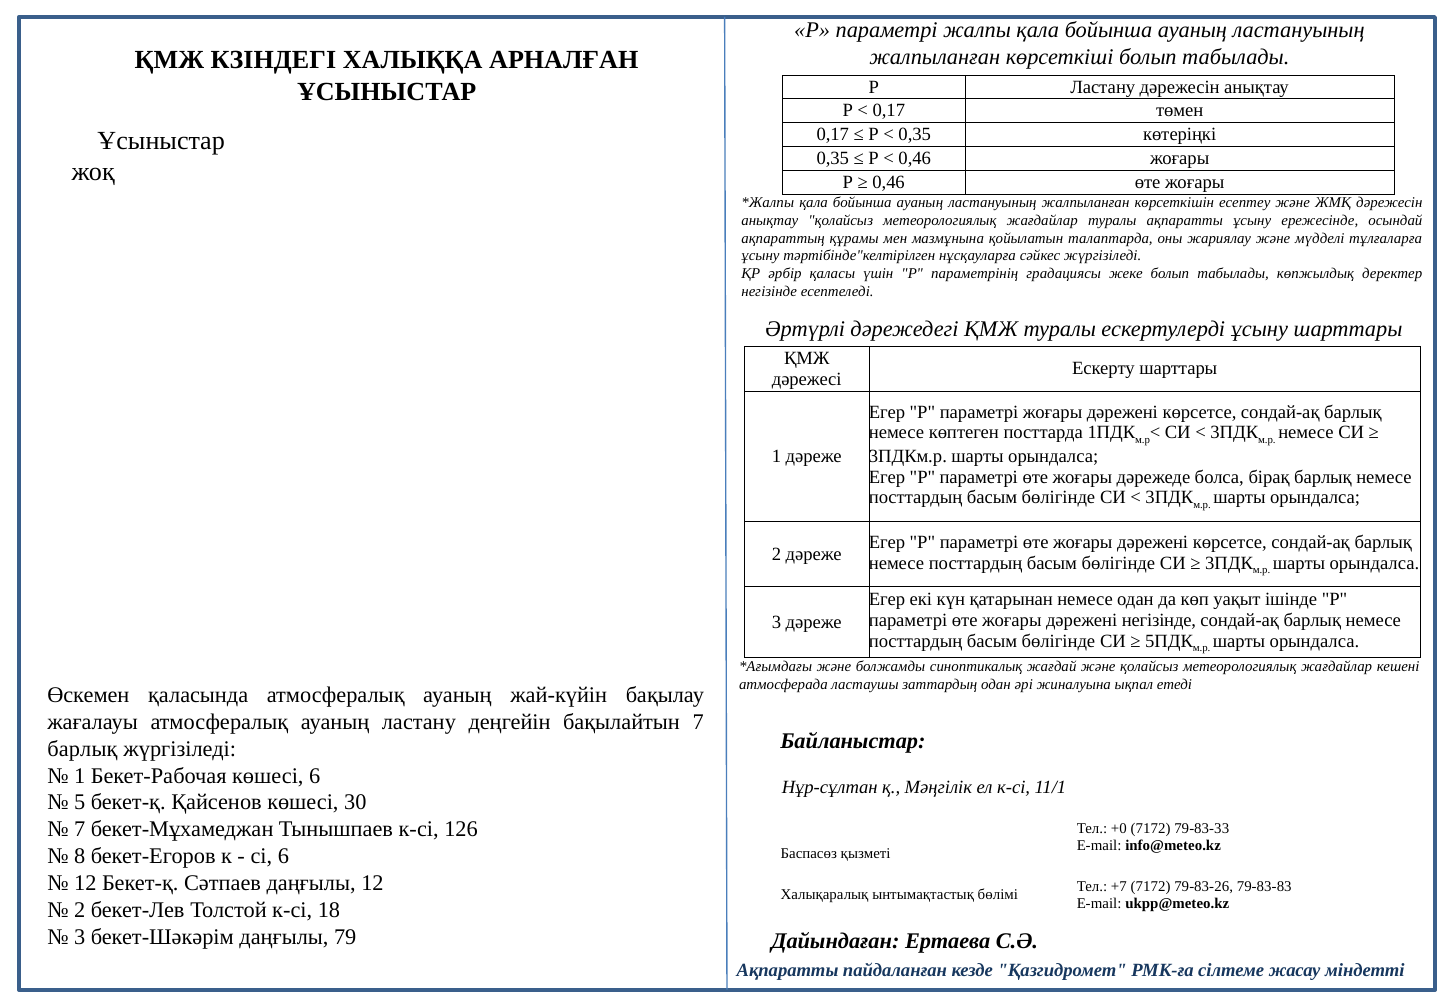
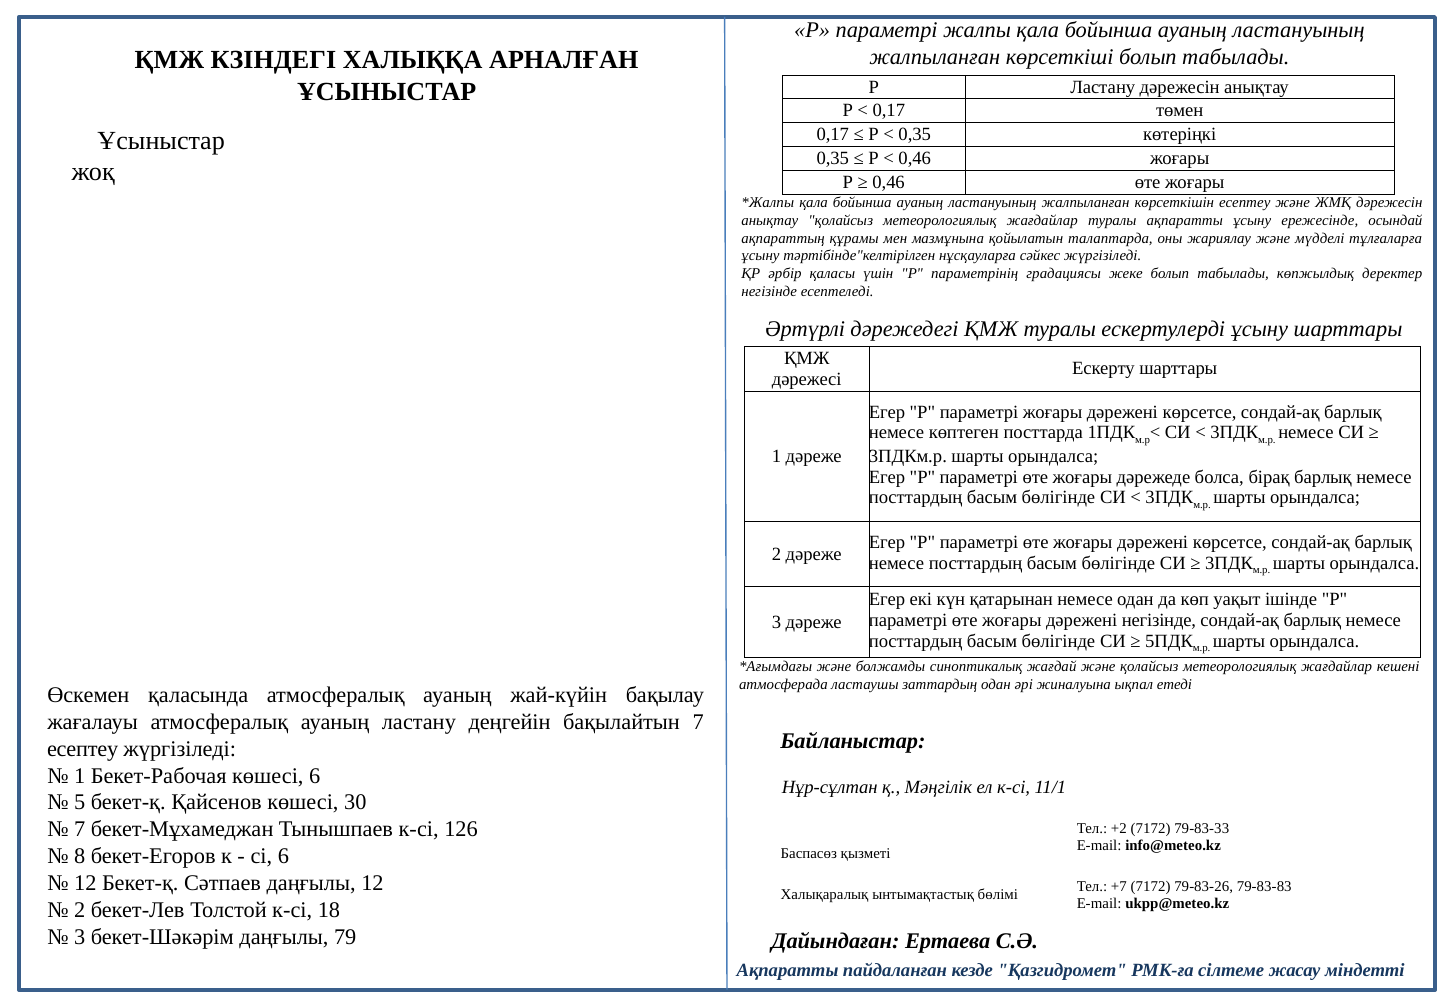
барлық: барлық -> есептеу (83, 749)
+0: +0 -> +2 (1119, 828)
